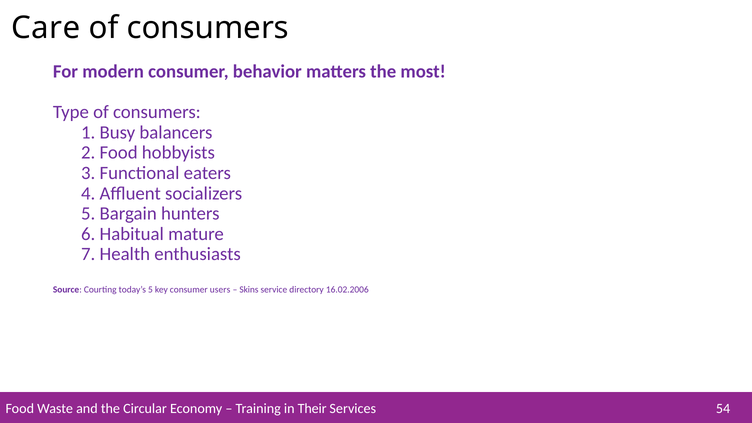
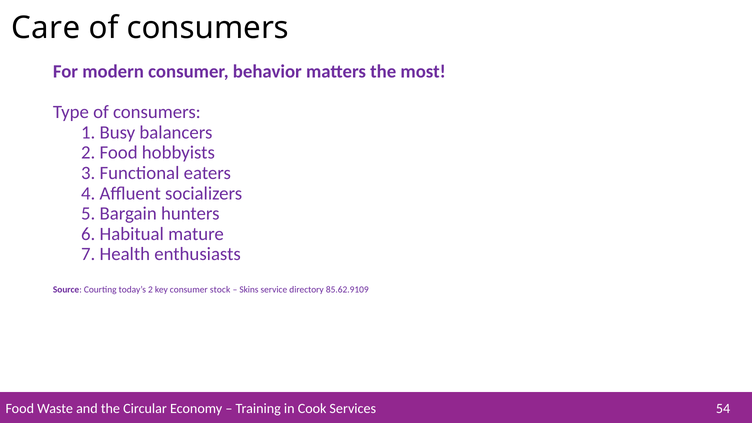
today’s 5: 5 -> 2 (150, 290)
users: users -> stock (220, 290)
16.02.2006: 16.02.2006 -> 85.62.9109 (347, 290)
Their: Their -> Cook (312, 408)
